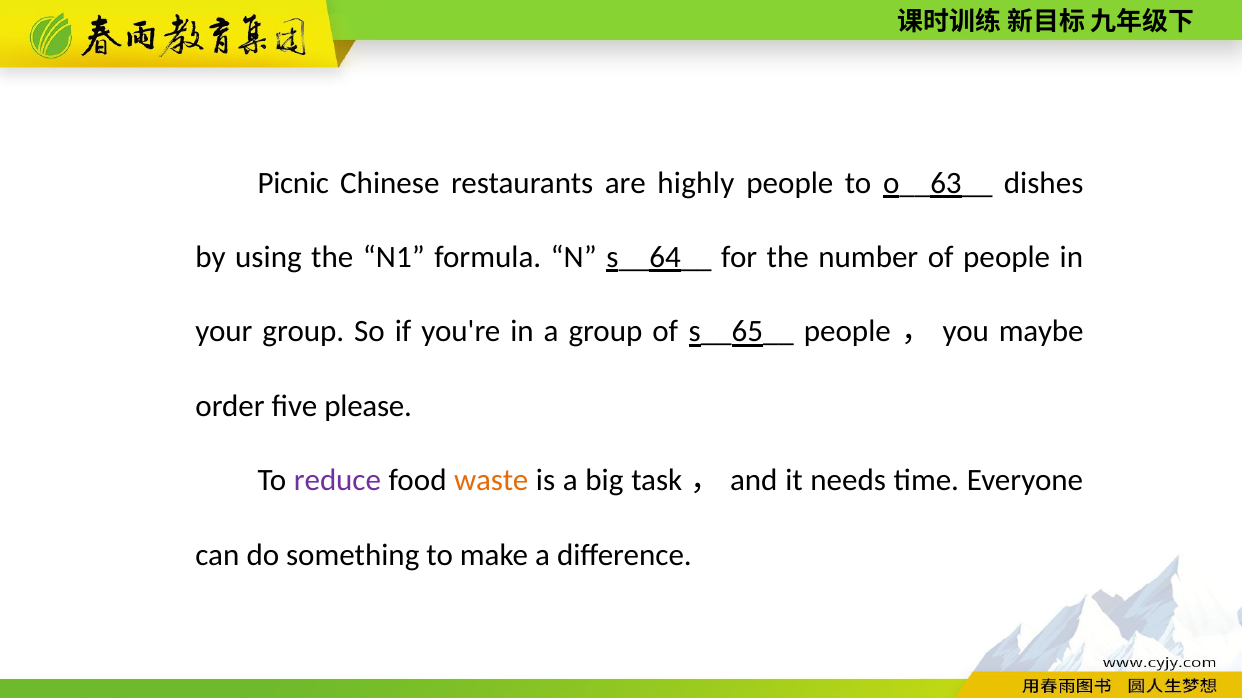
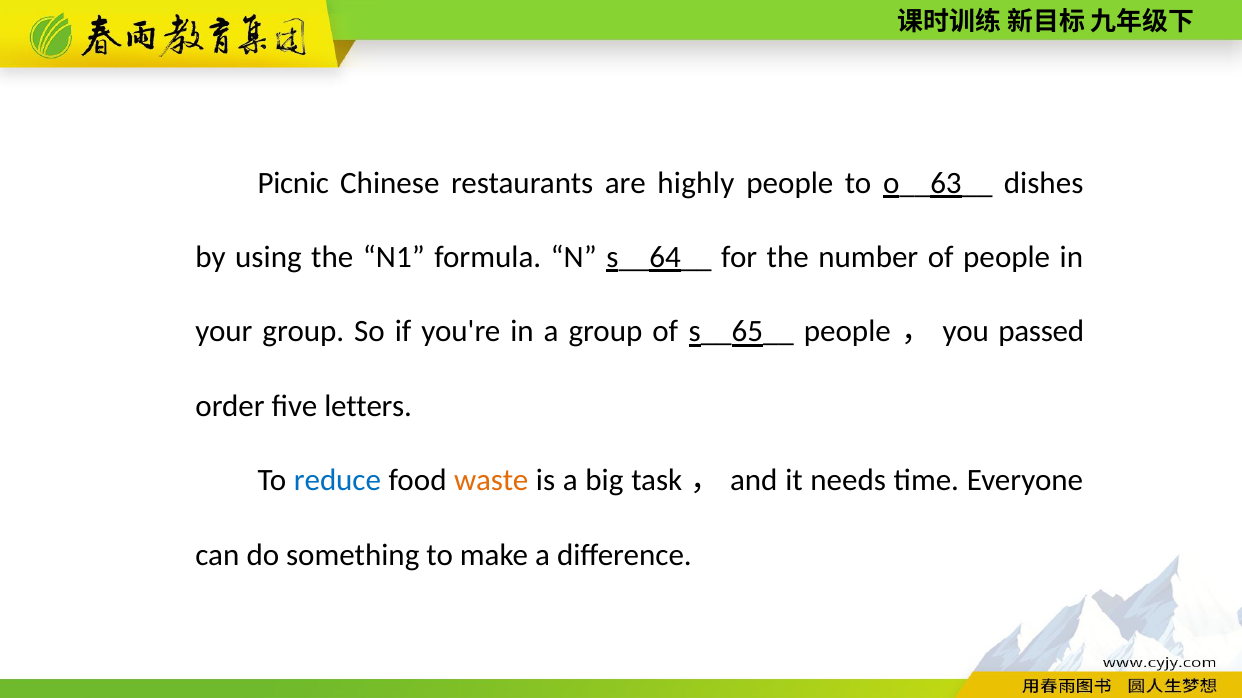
maybe: maybe -> passed (1041, 332)
please: please -> letters (368, 407)
reduce colour: purple -> blue (337, 481)
